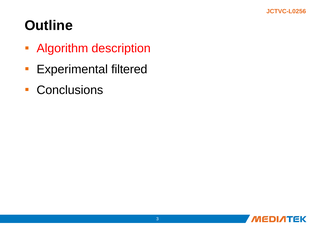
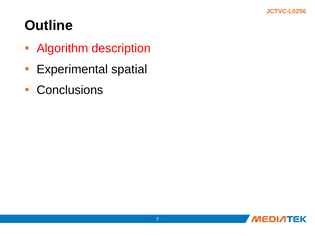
filtered: filtered -> spatial (129, 69)
